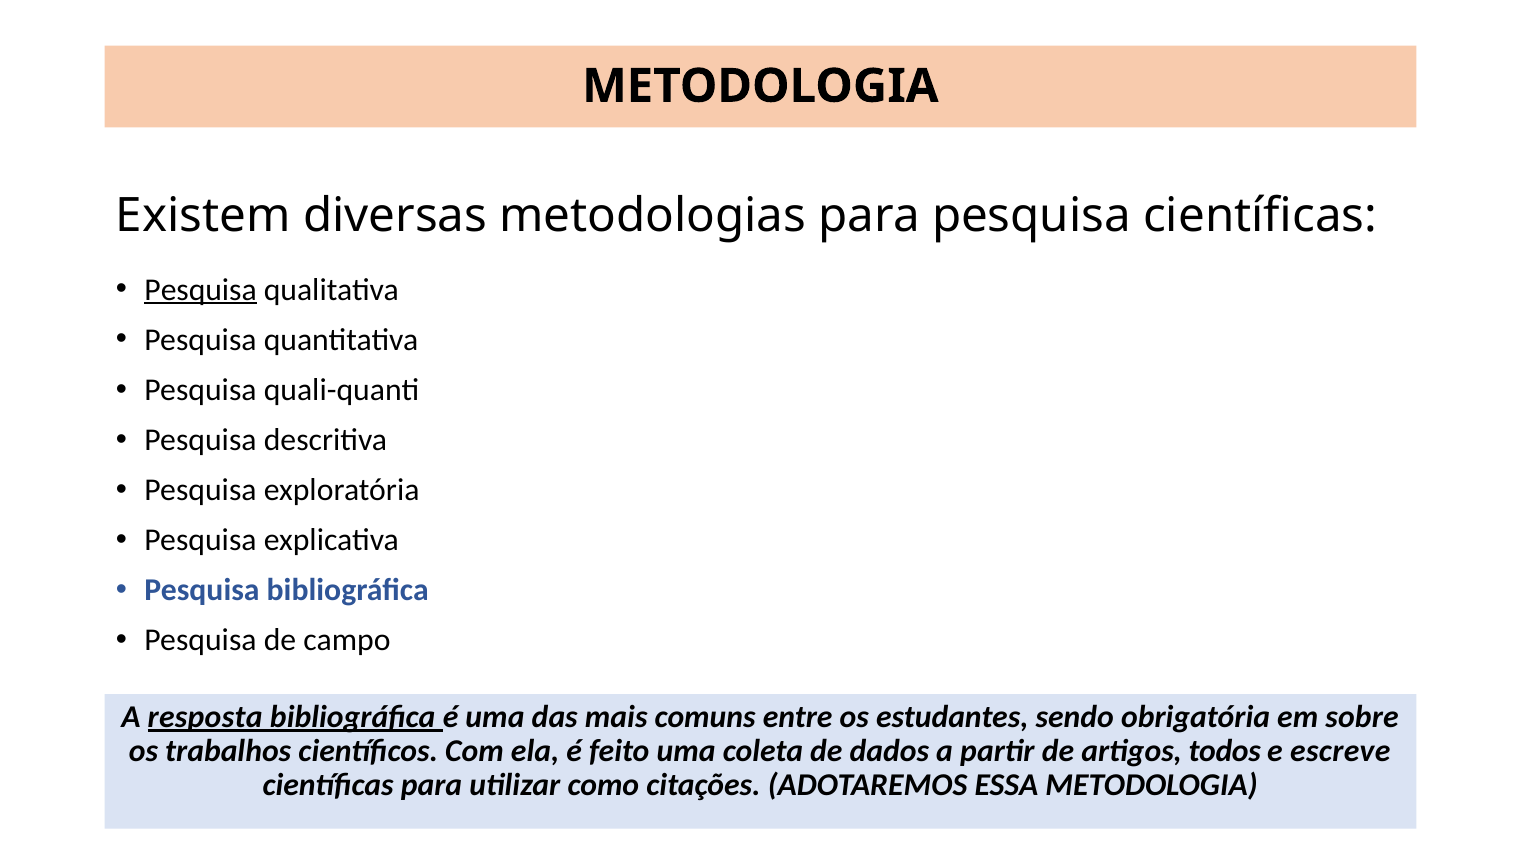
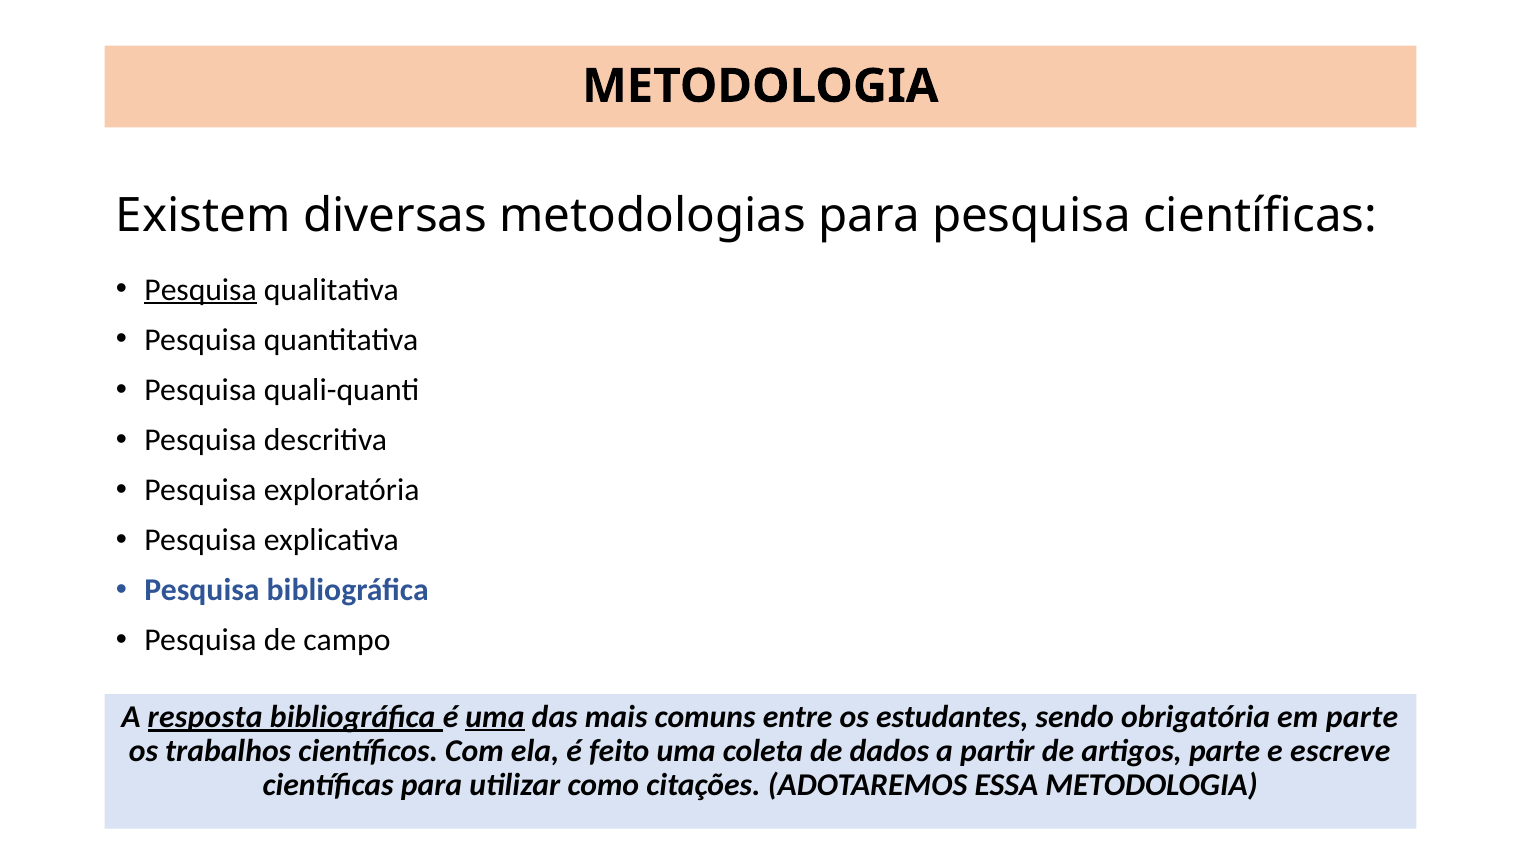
uma underline: none -> present (495, 717)
em sobre: sobre -> parte (1362, 717)
artigos todos: todos -> parte (1225, 751)
